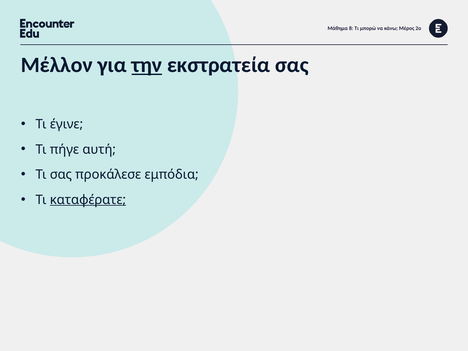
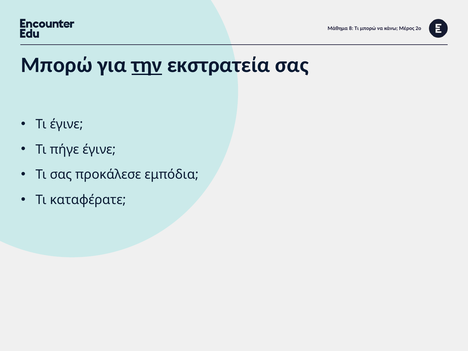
Μέλλον: Μέλλον -> Μπορώ (57, 65)
πήγε αυτή: αυτή -> έγινε (99, 149)
καταφέρατε underline: present -> none (88, 200)
